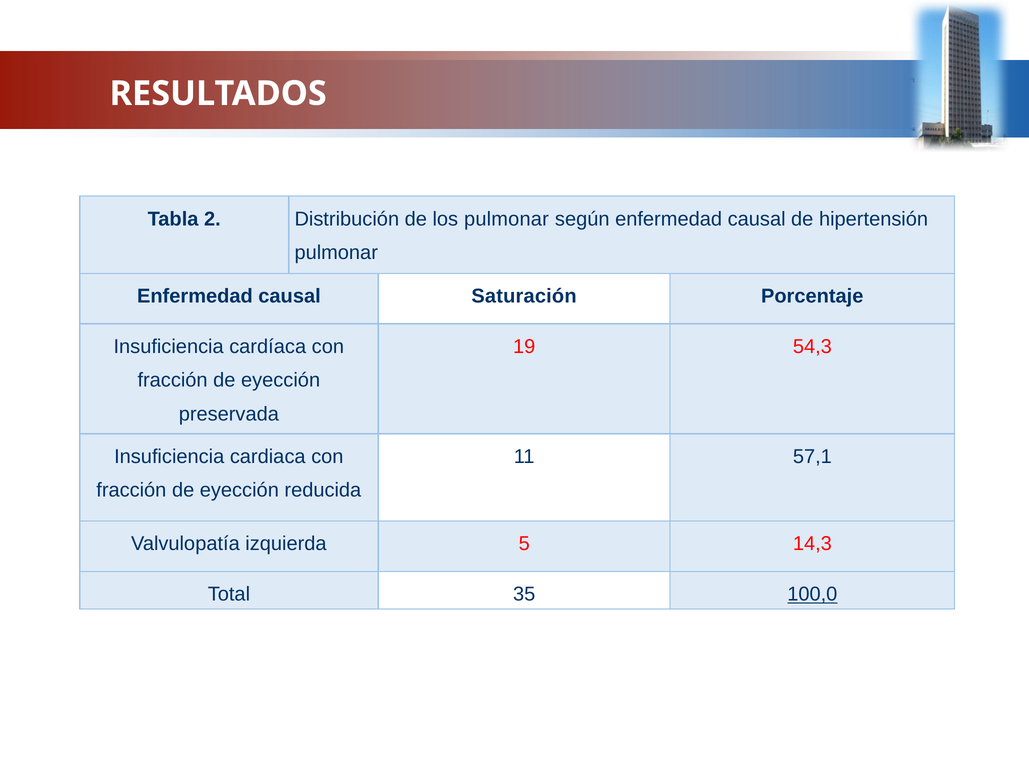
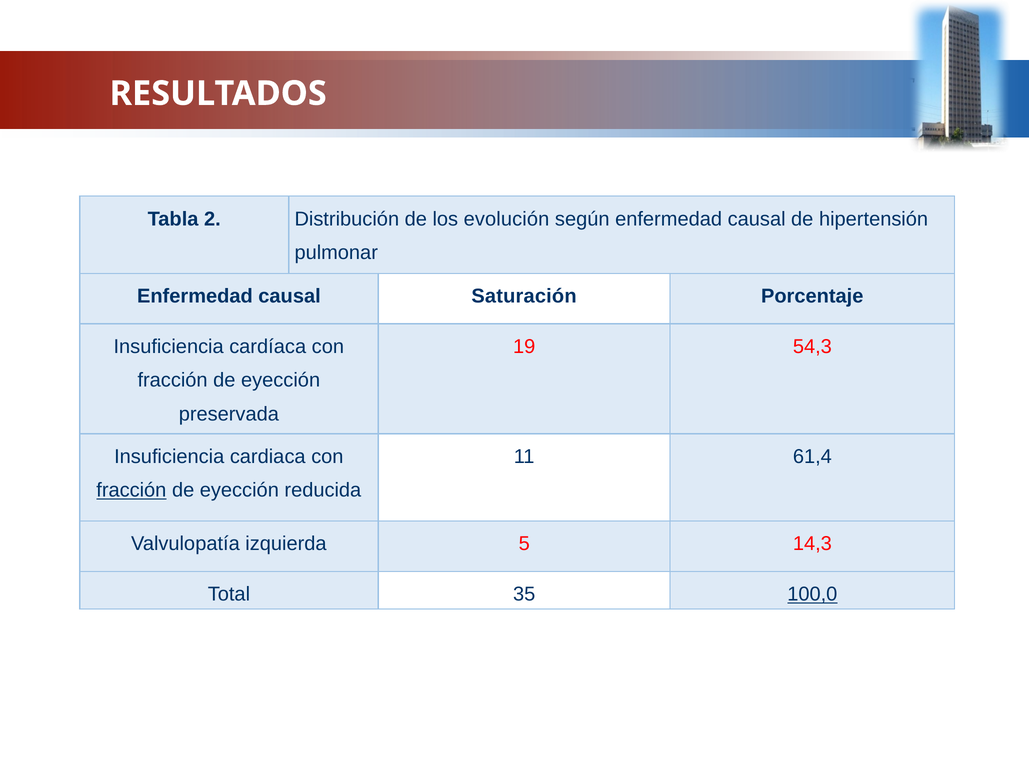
los pulmonar: pulmonar -> evolución (506, 219)
57,1: 57,1 -> 61,4 (812, 456)
fracción underline: none -> present (131, 490)
